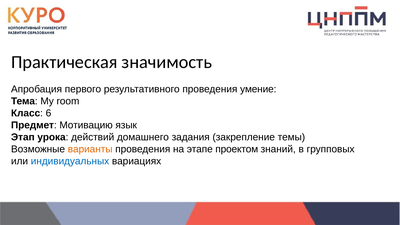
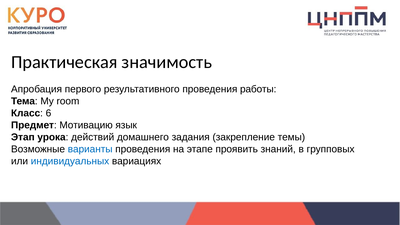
умение: умение -> работы (258, 89)
варианты colour: orange -> blue (90, 149)
проектом: проектом -> проявить (237, 149)
